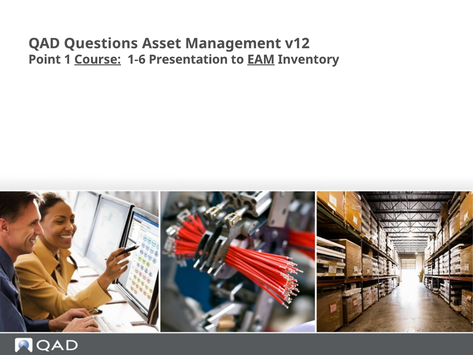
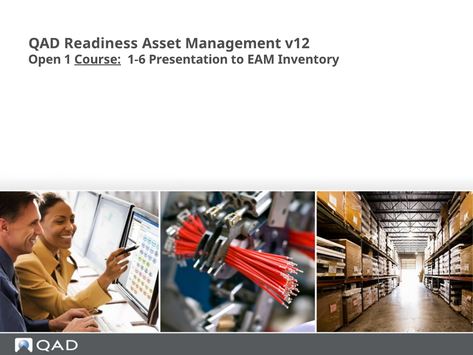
Questions: Questions -> Readiness (101, 43)
Point: Point -> Open (45, 59)
EAM underline: present -> none (261, 59)
